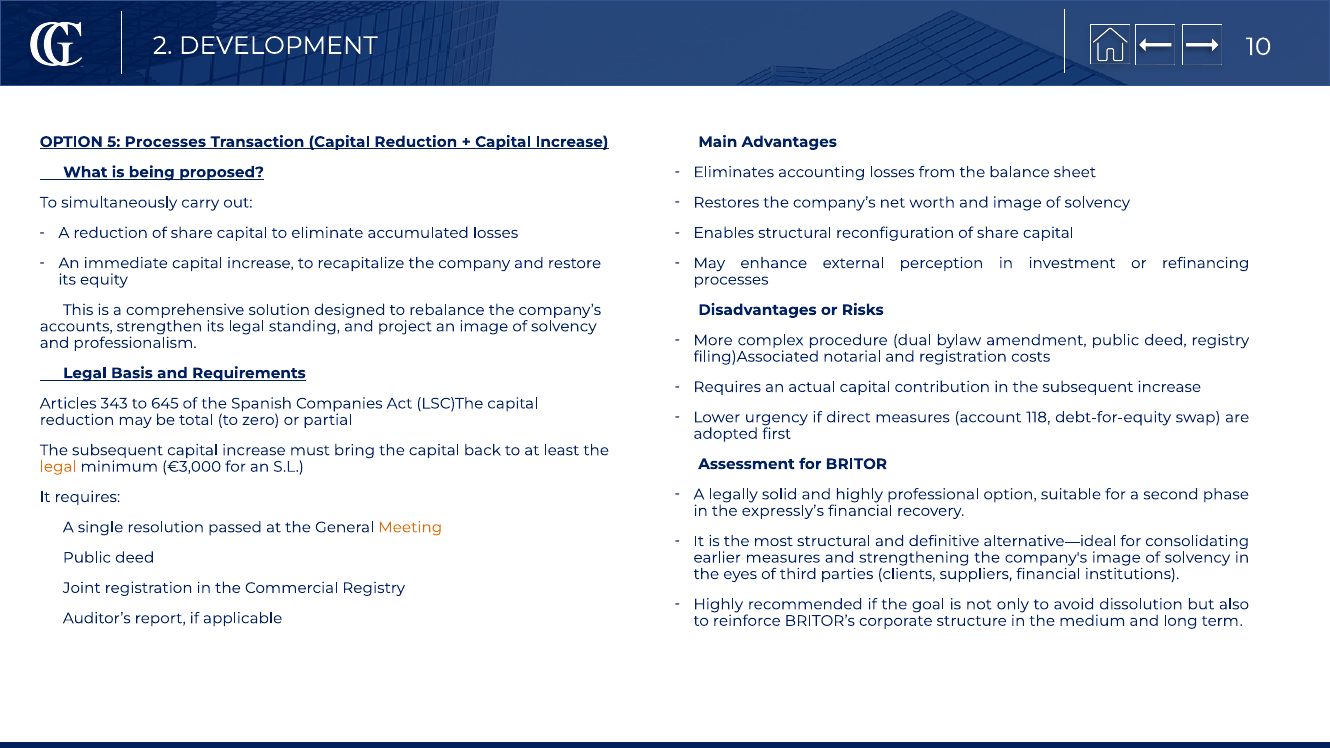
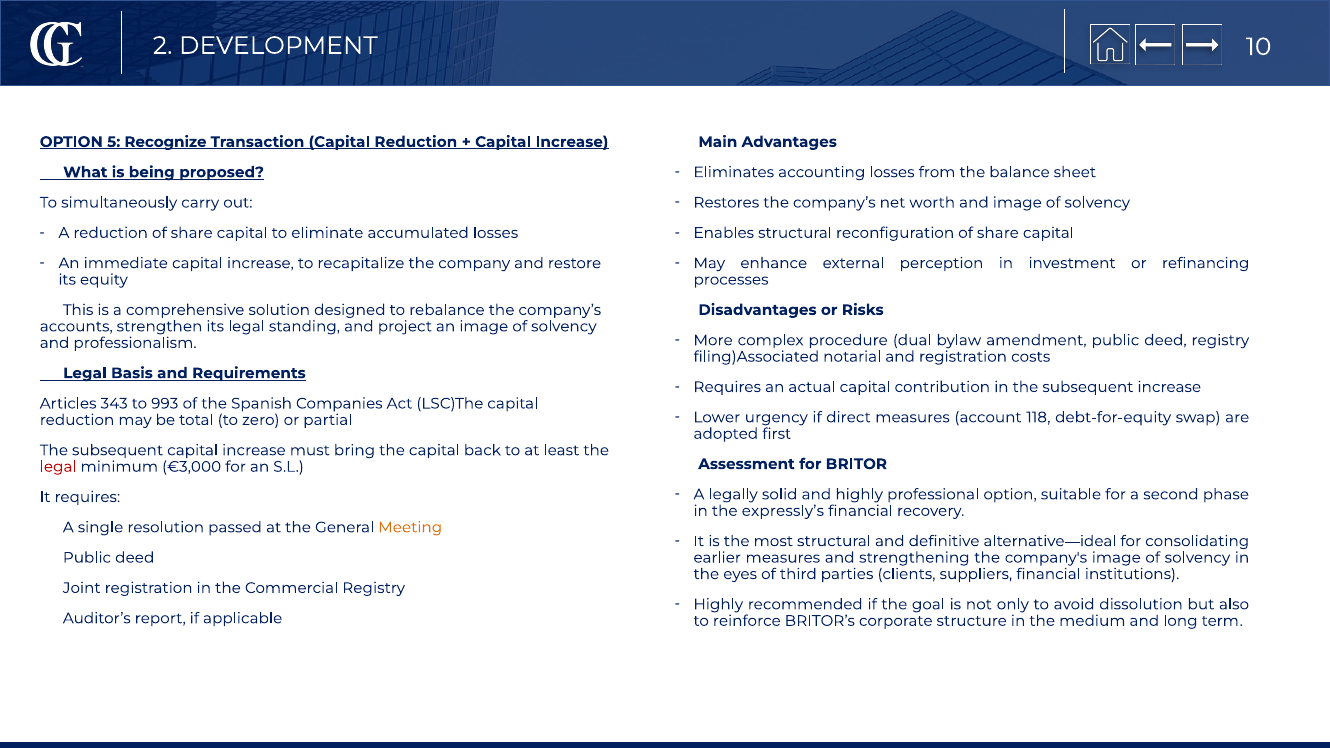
5 Processes: Processes -> Recognize (165, 142)
645: 645 -> 993 (165, 404)
legal colour: orange -> red (58, 467)
